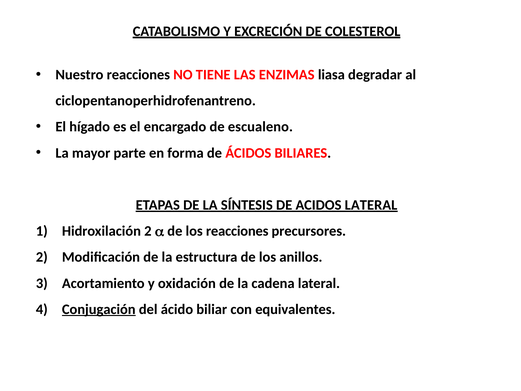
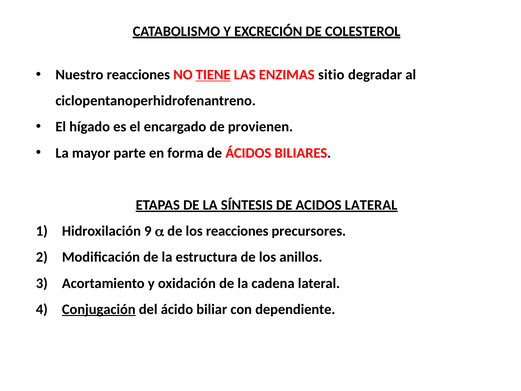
TIENE underline: none -> present (213, 75)
liasa: liasa -> sitio (331, 75)
escualeno: escualeno -> provienen (260, 127)
Hidroxilación 2: 2 -> 9 (148, 231)
equivalentes: equivalentes -> dependiente (295, 309)
